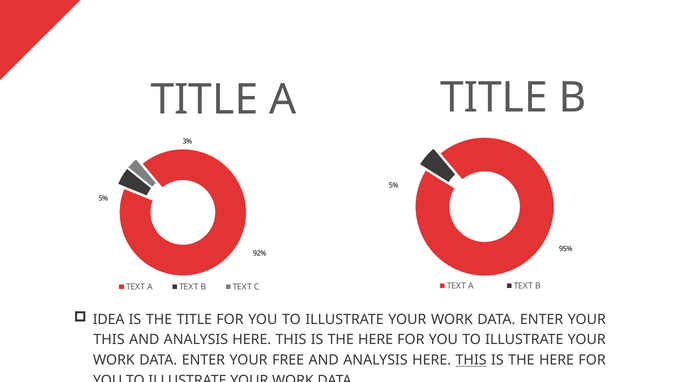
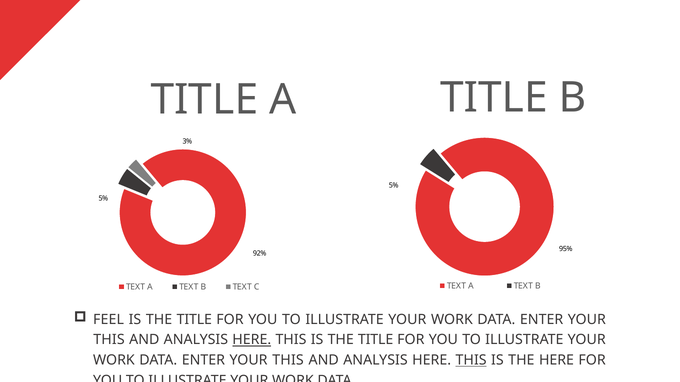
IDEA: IDEA -> FEEL (109, 320)
HERE underline: none -> present (252, 340)
HERE: HERE -> TITLE (376, 340)
FREE: FREE -> THIS (288, 361)
